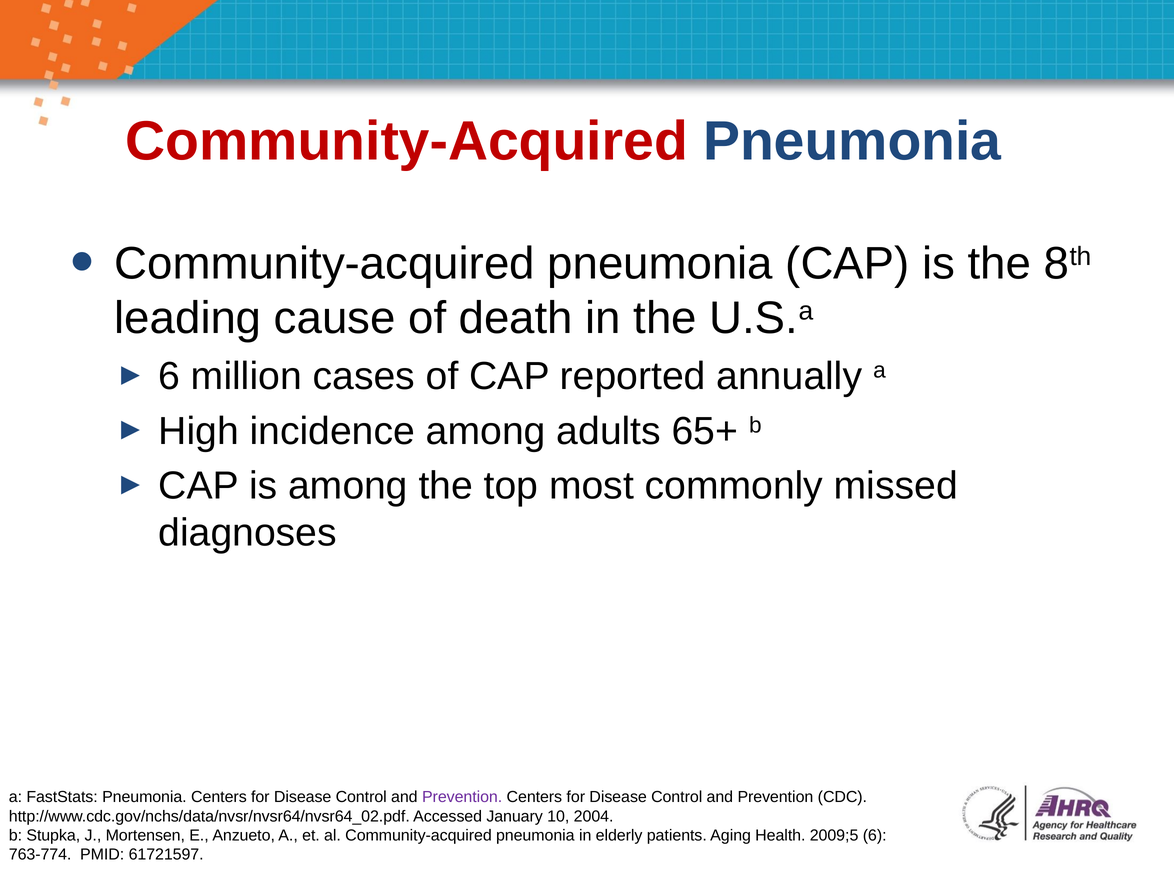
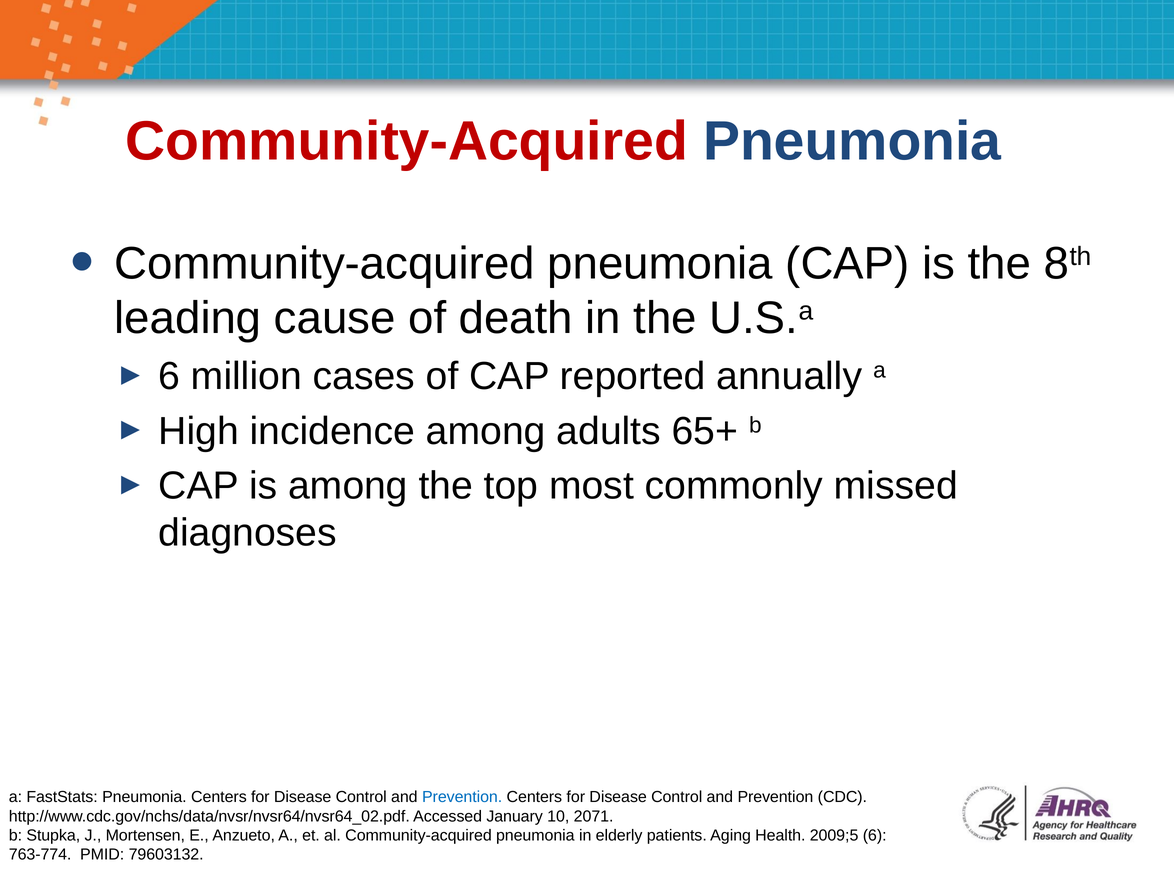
Prevention colour: purple -> blue (462, 798)
2004: 2004 -> 2071 (594, 817)
61721597: 61721597 -> 79603132 (166, 855)
